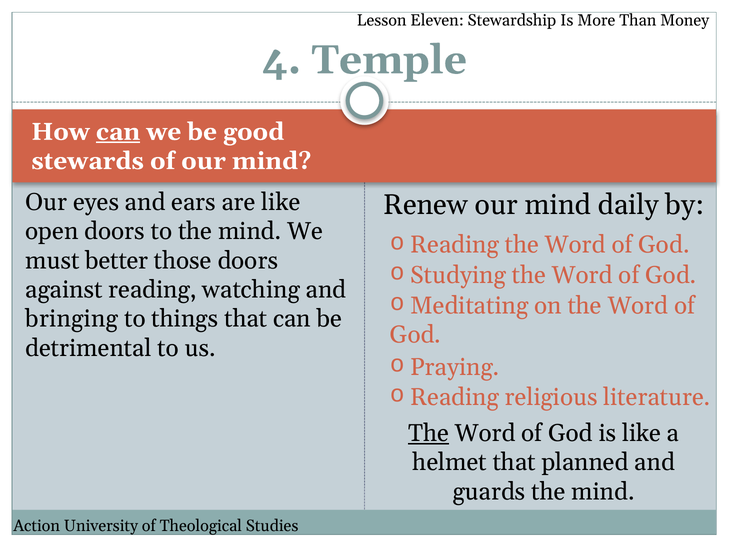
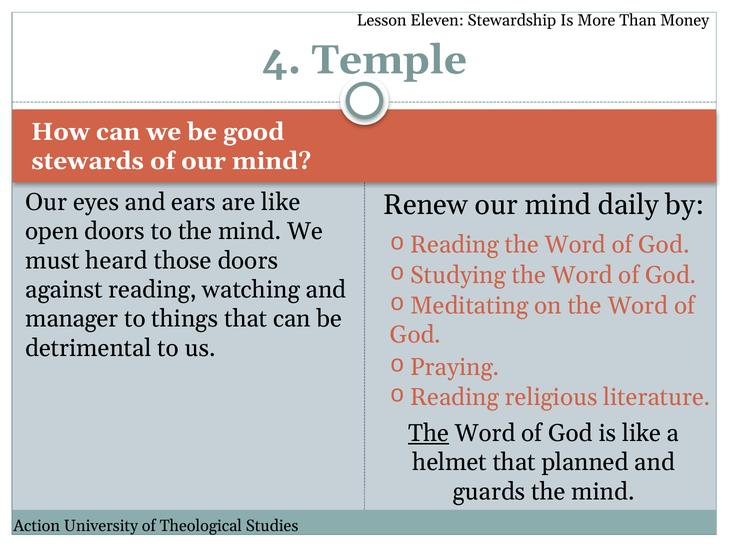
can underline: present -> none (118, 132)
better: better -> heard (117, 260)
bringing: bringing -> manager (72, 319)
